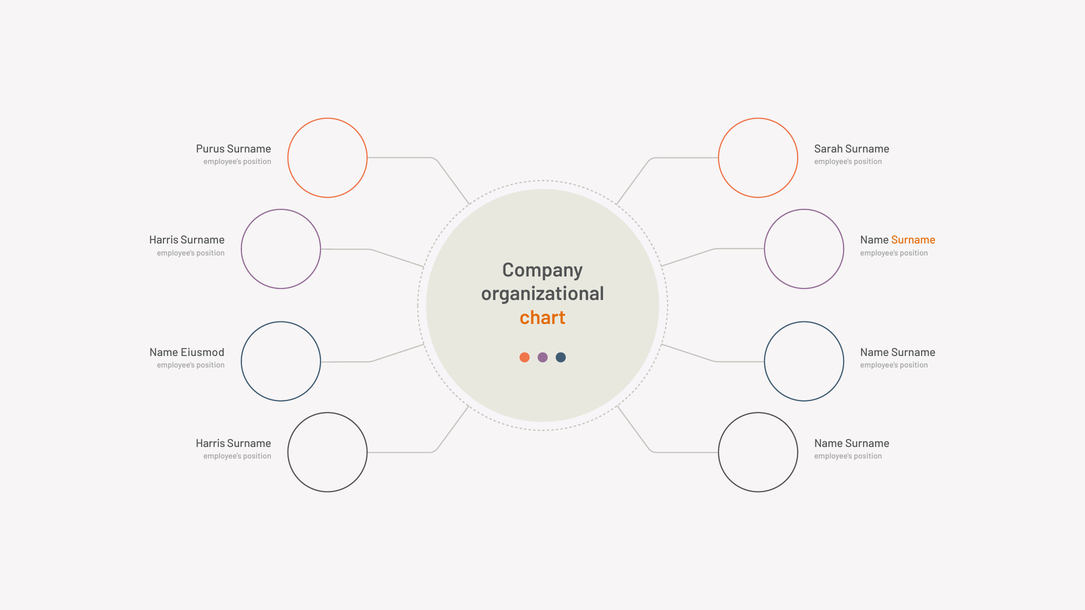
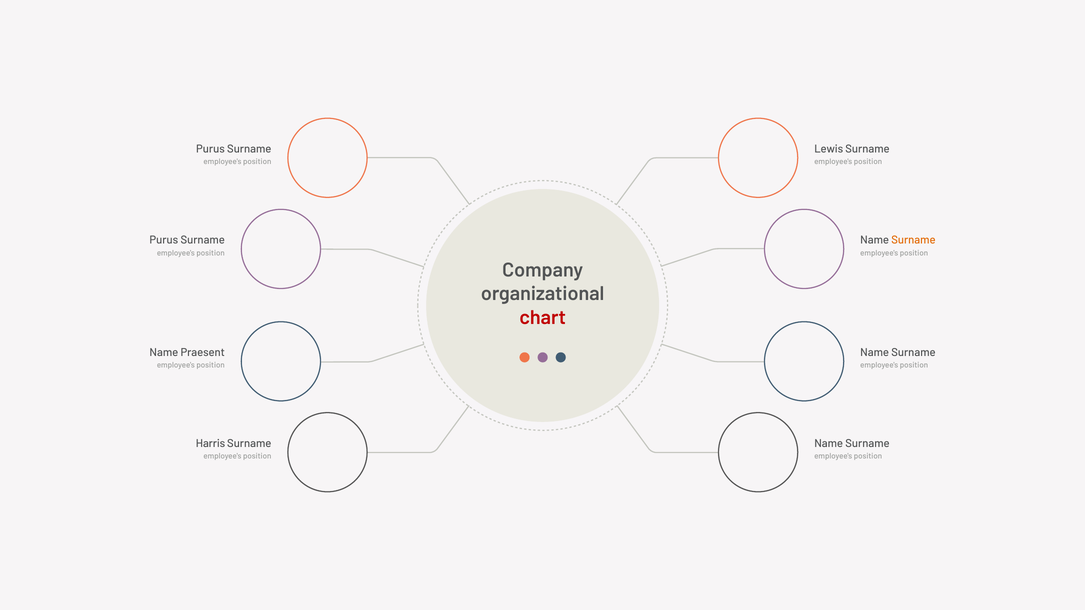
Sarah: Sarah -> Lewis (829, 149)
Harris: Harris -> Purus (164, 240)
chart colour: orange -> red (543, 318)
Eiusmod: Eiusmod -> Praesent (203, 353)
